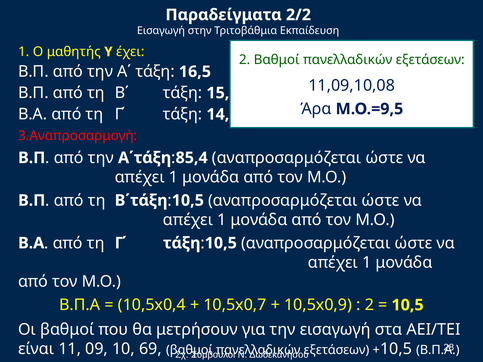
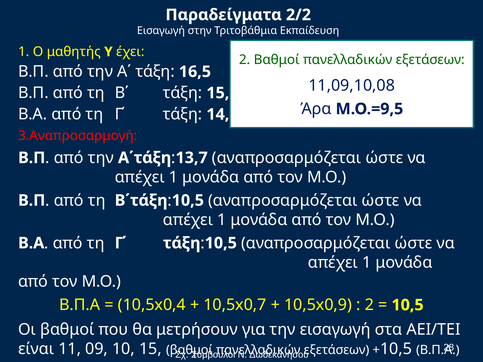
85,4: 85,4 -> 13,7 (192, 158)
69: 69 -> 15 (150, 349)
